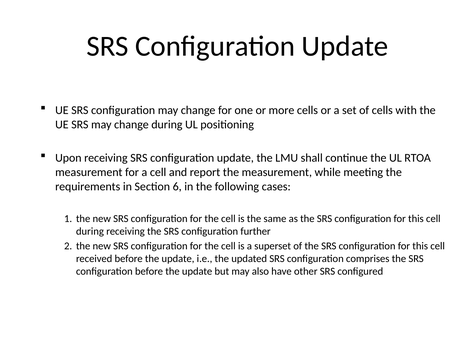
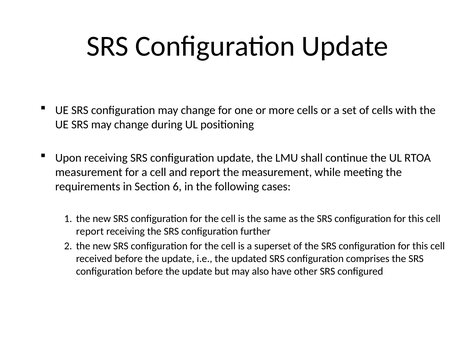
during: during -> report (90, 231)
